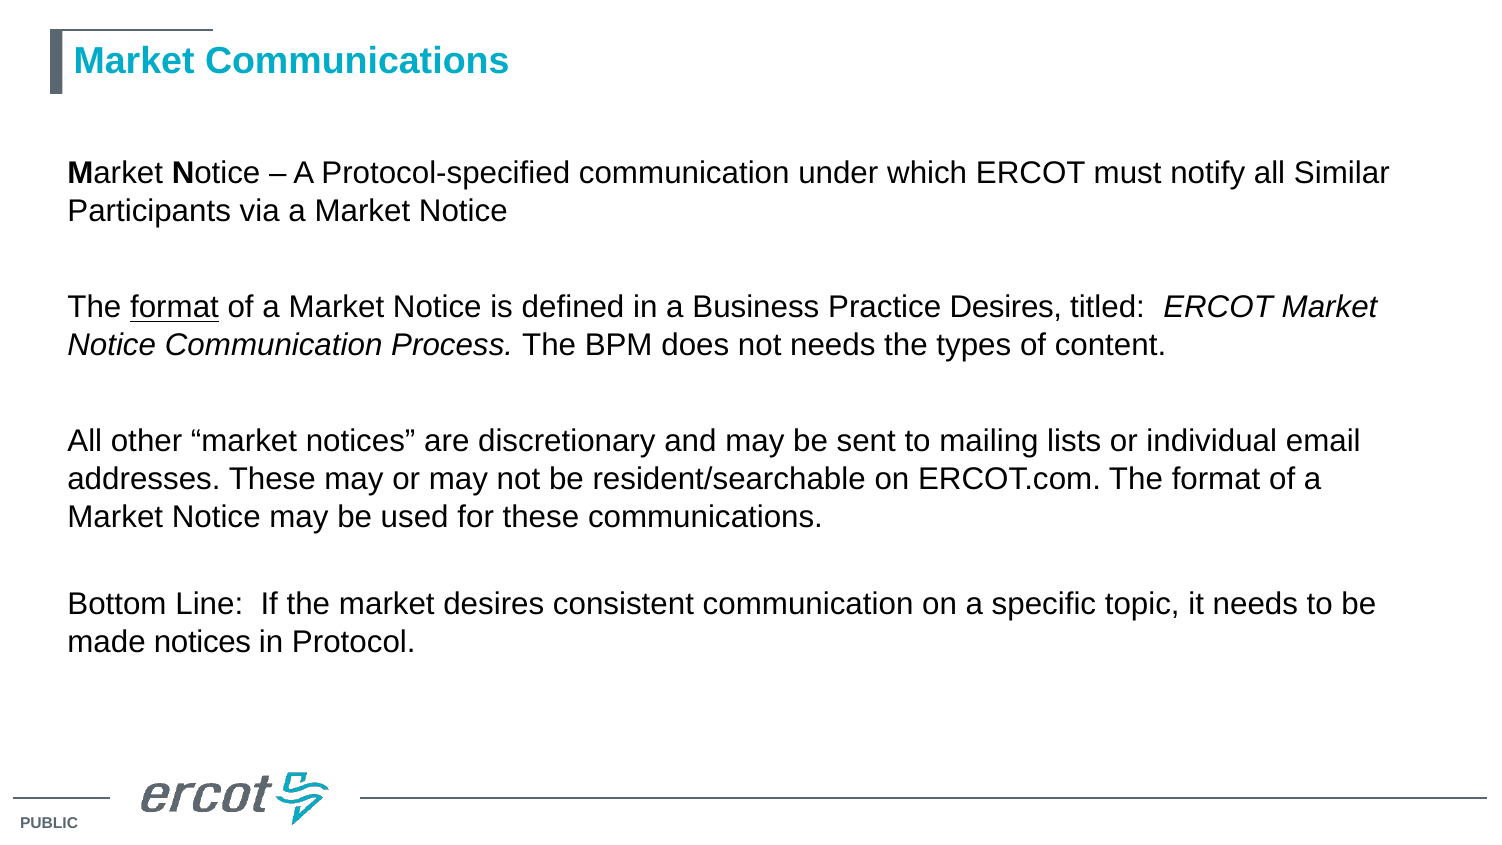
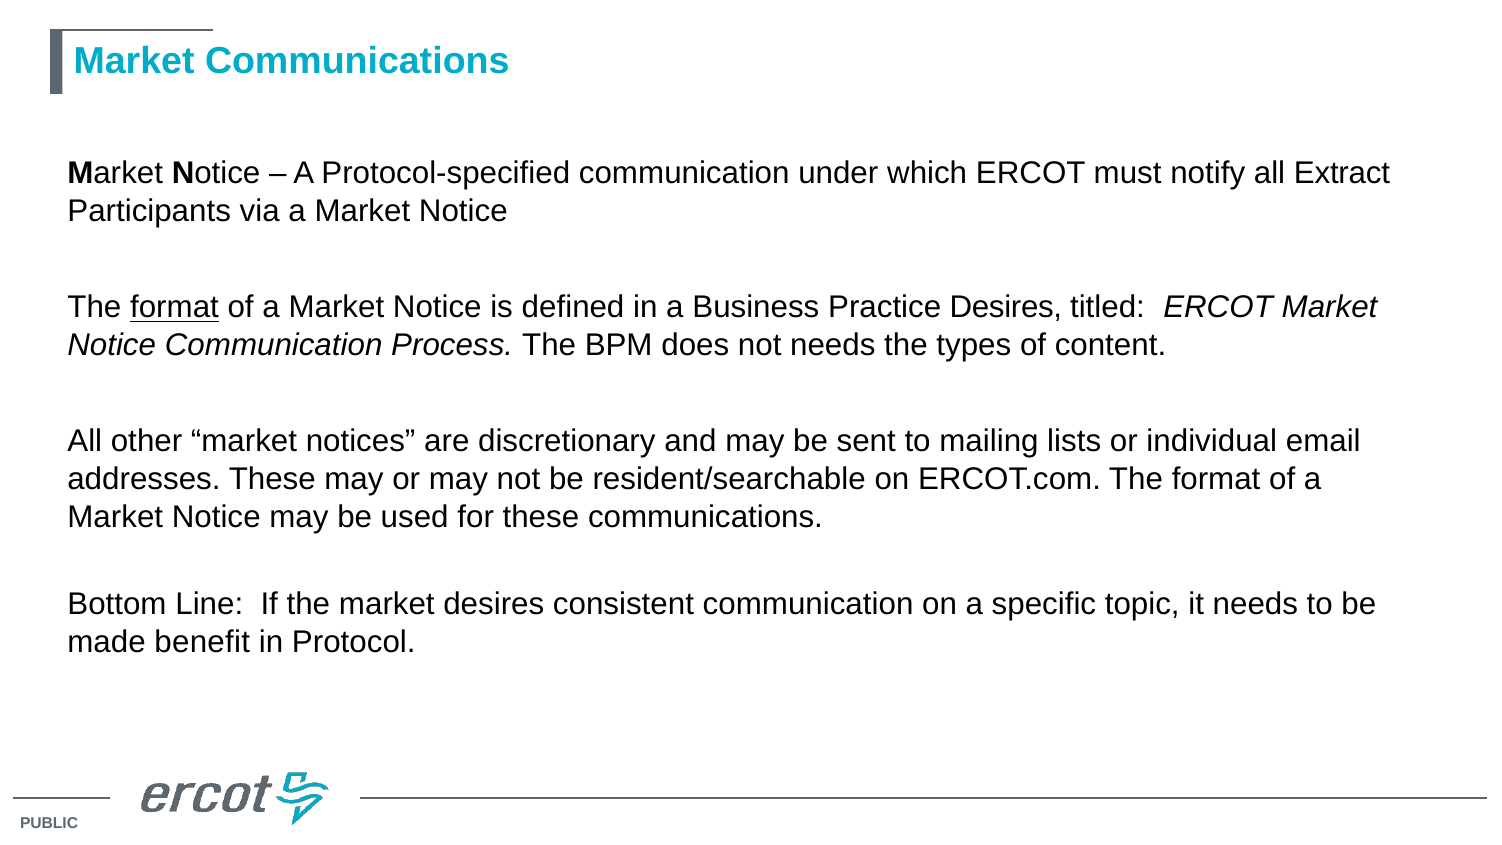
Similar: Similar -> Extract (1342, 174)
made notices: notices -> benefit (202, 642)
